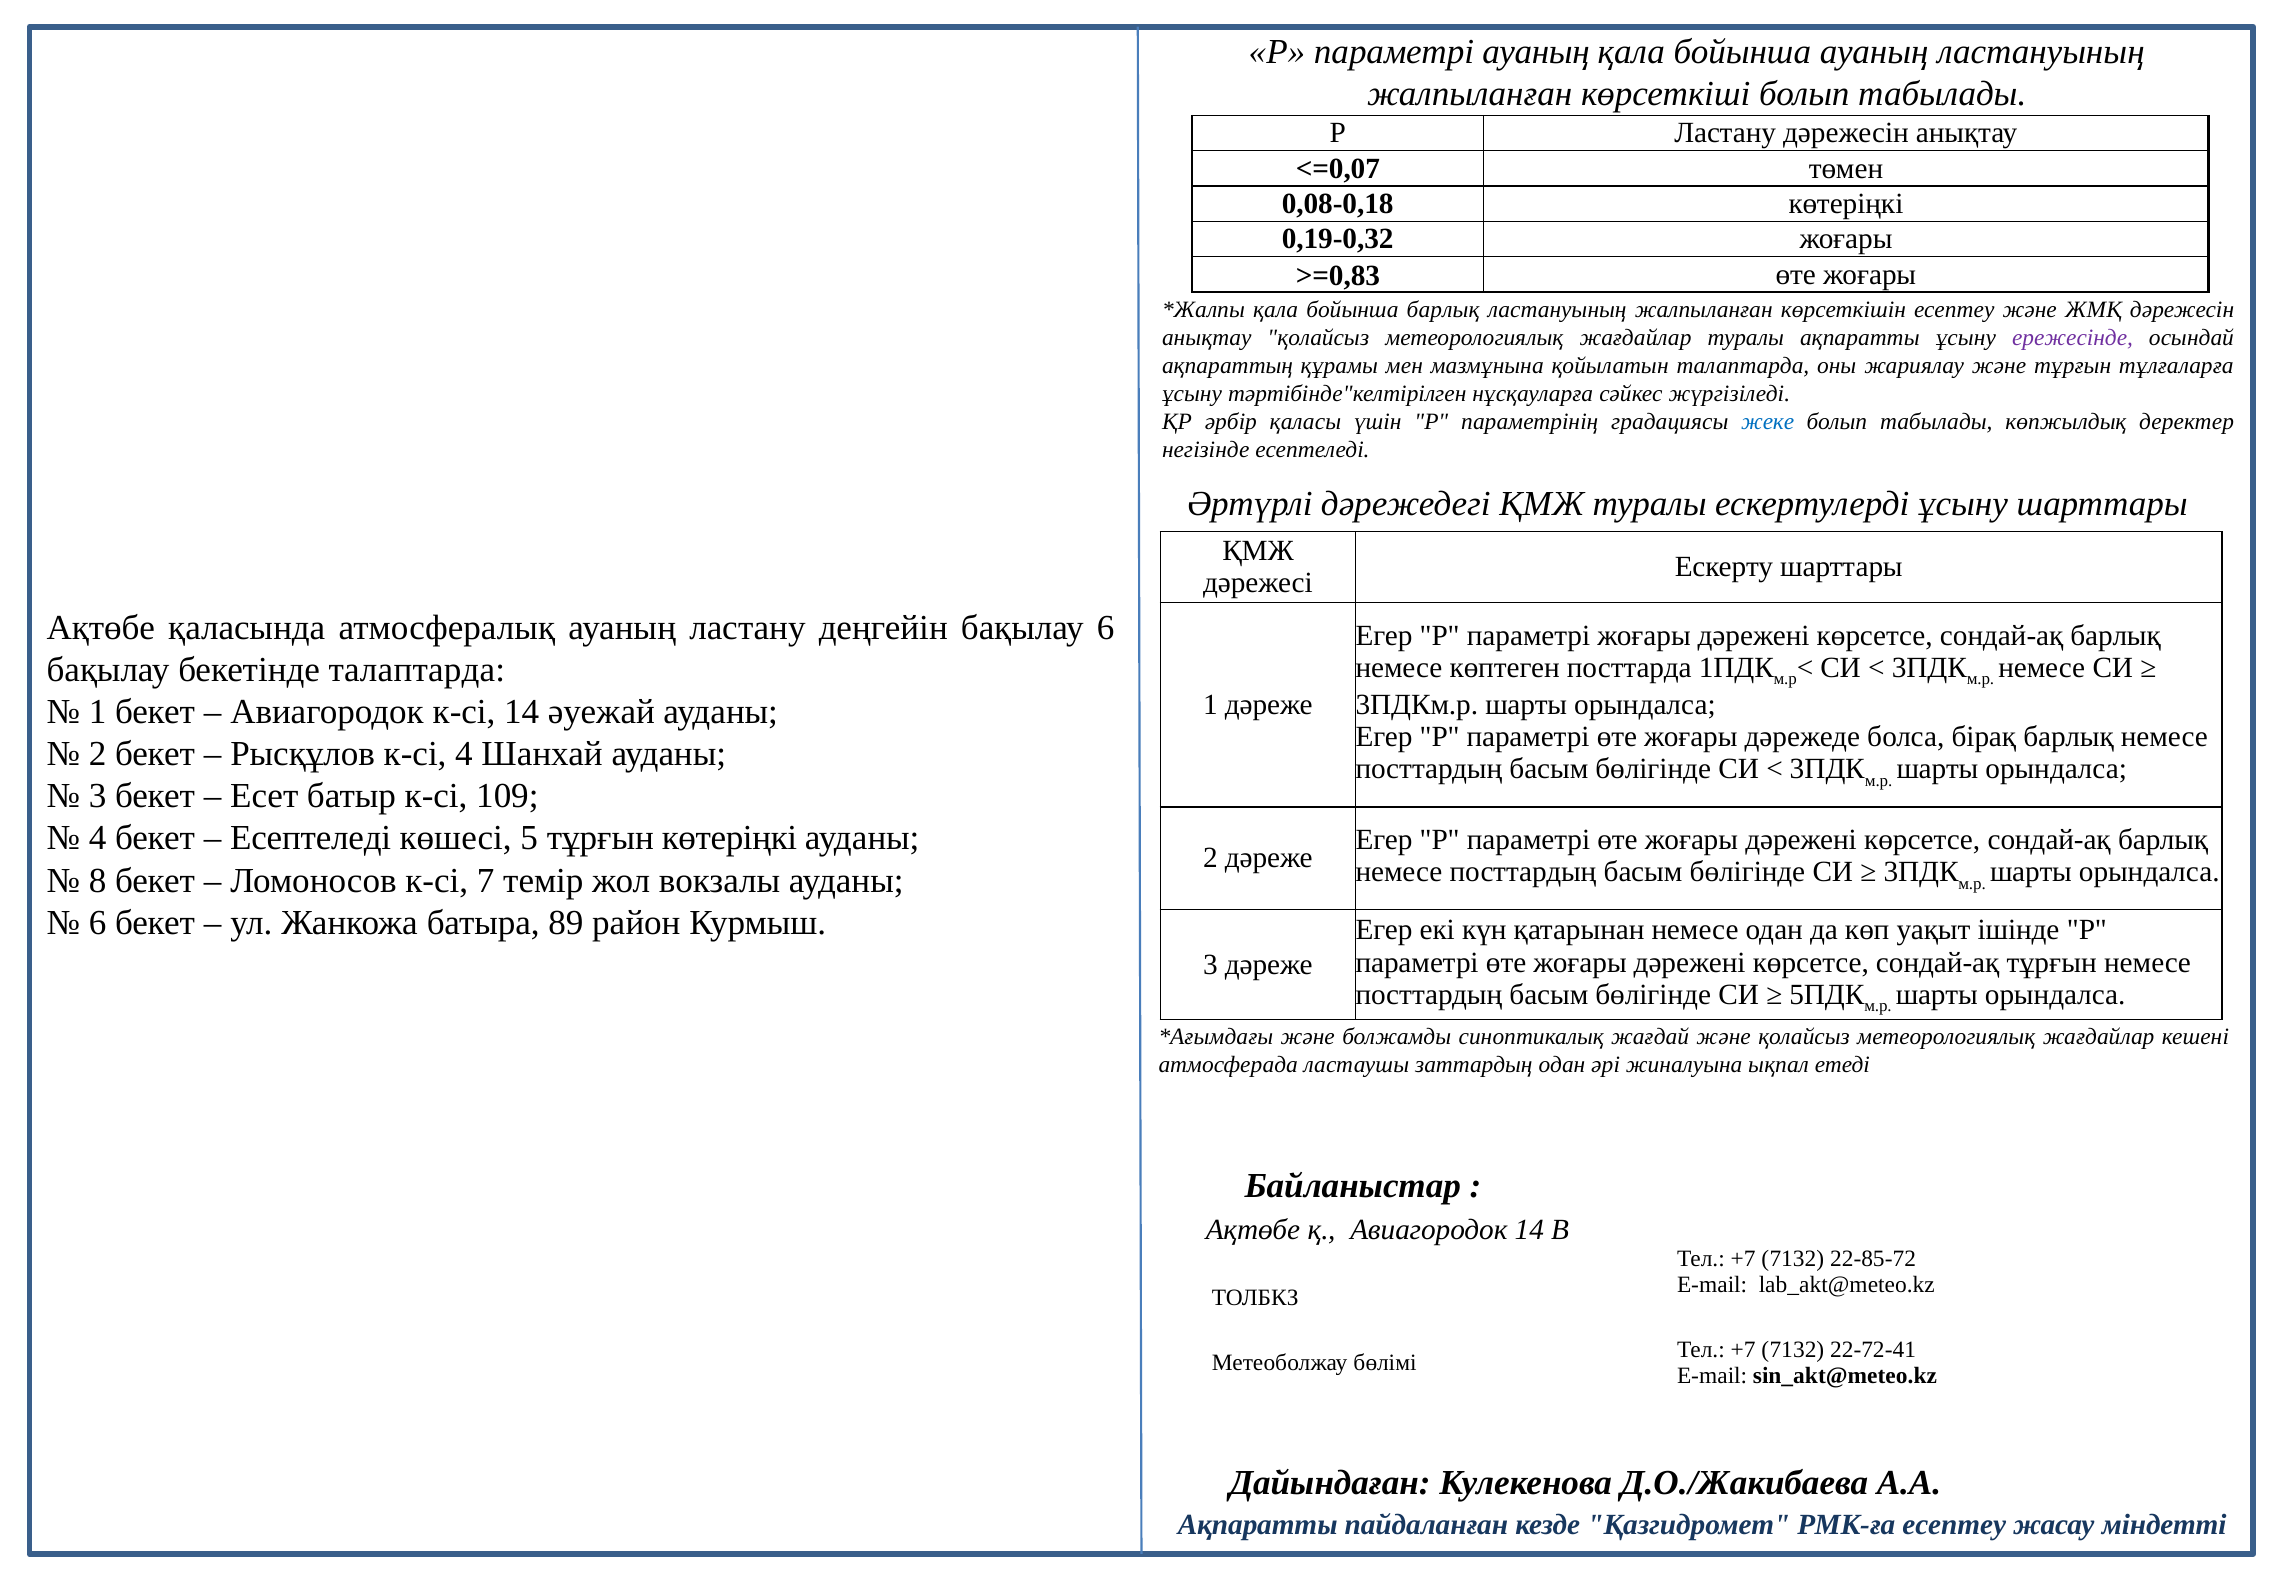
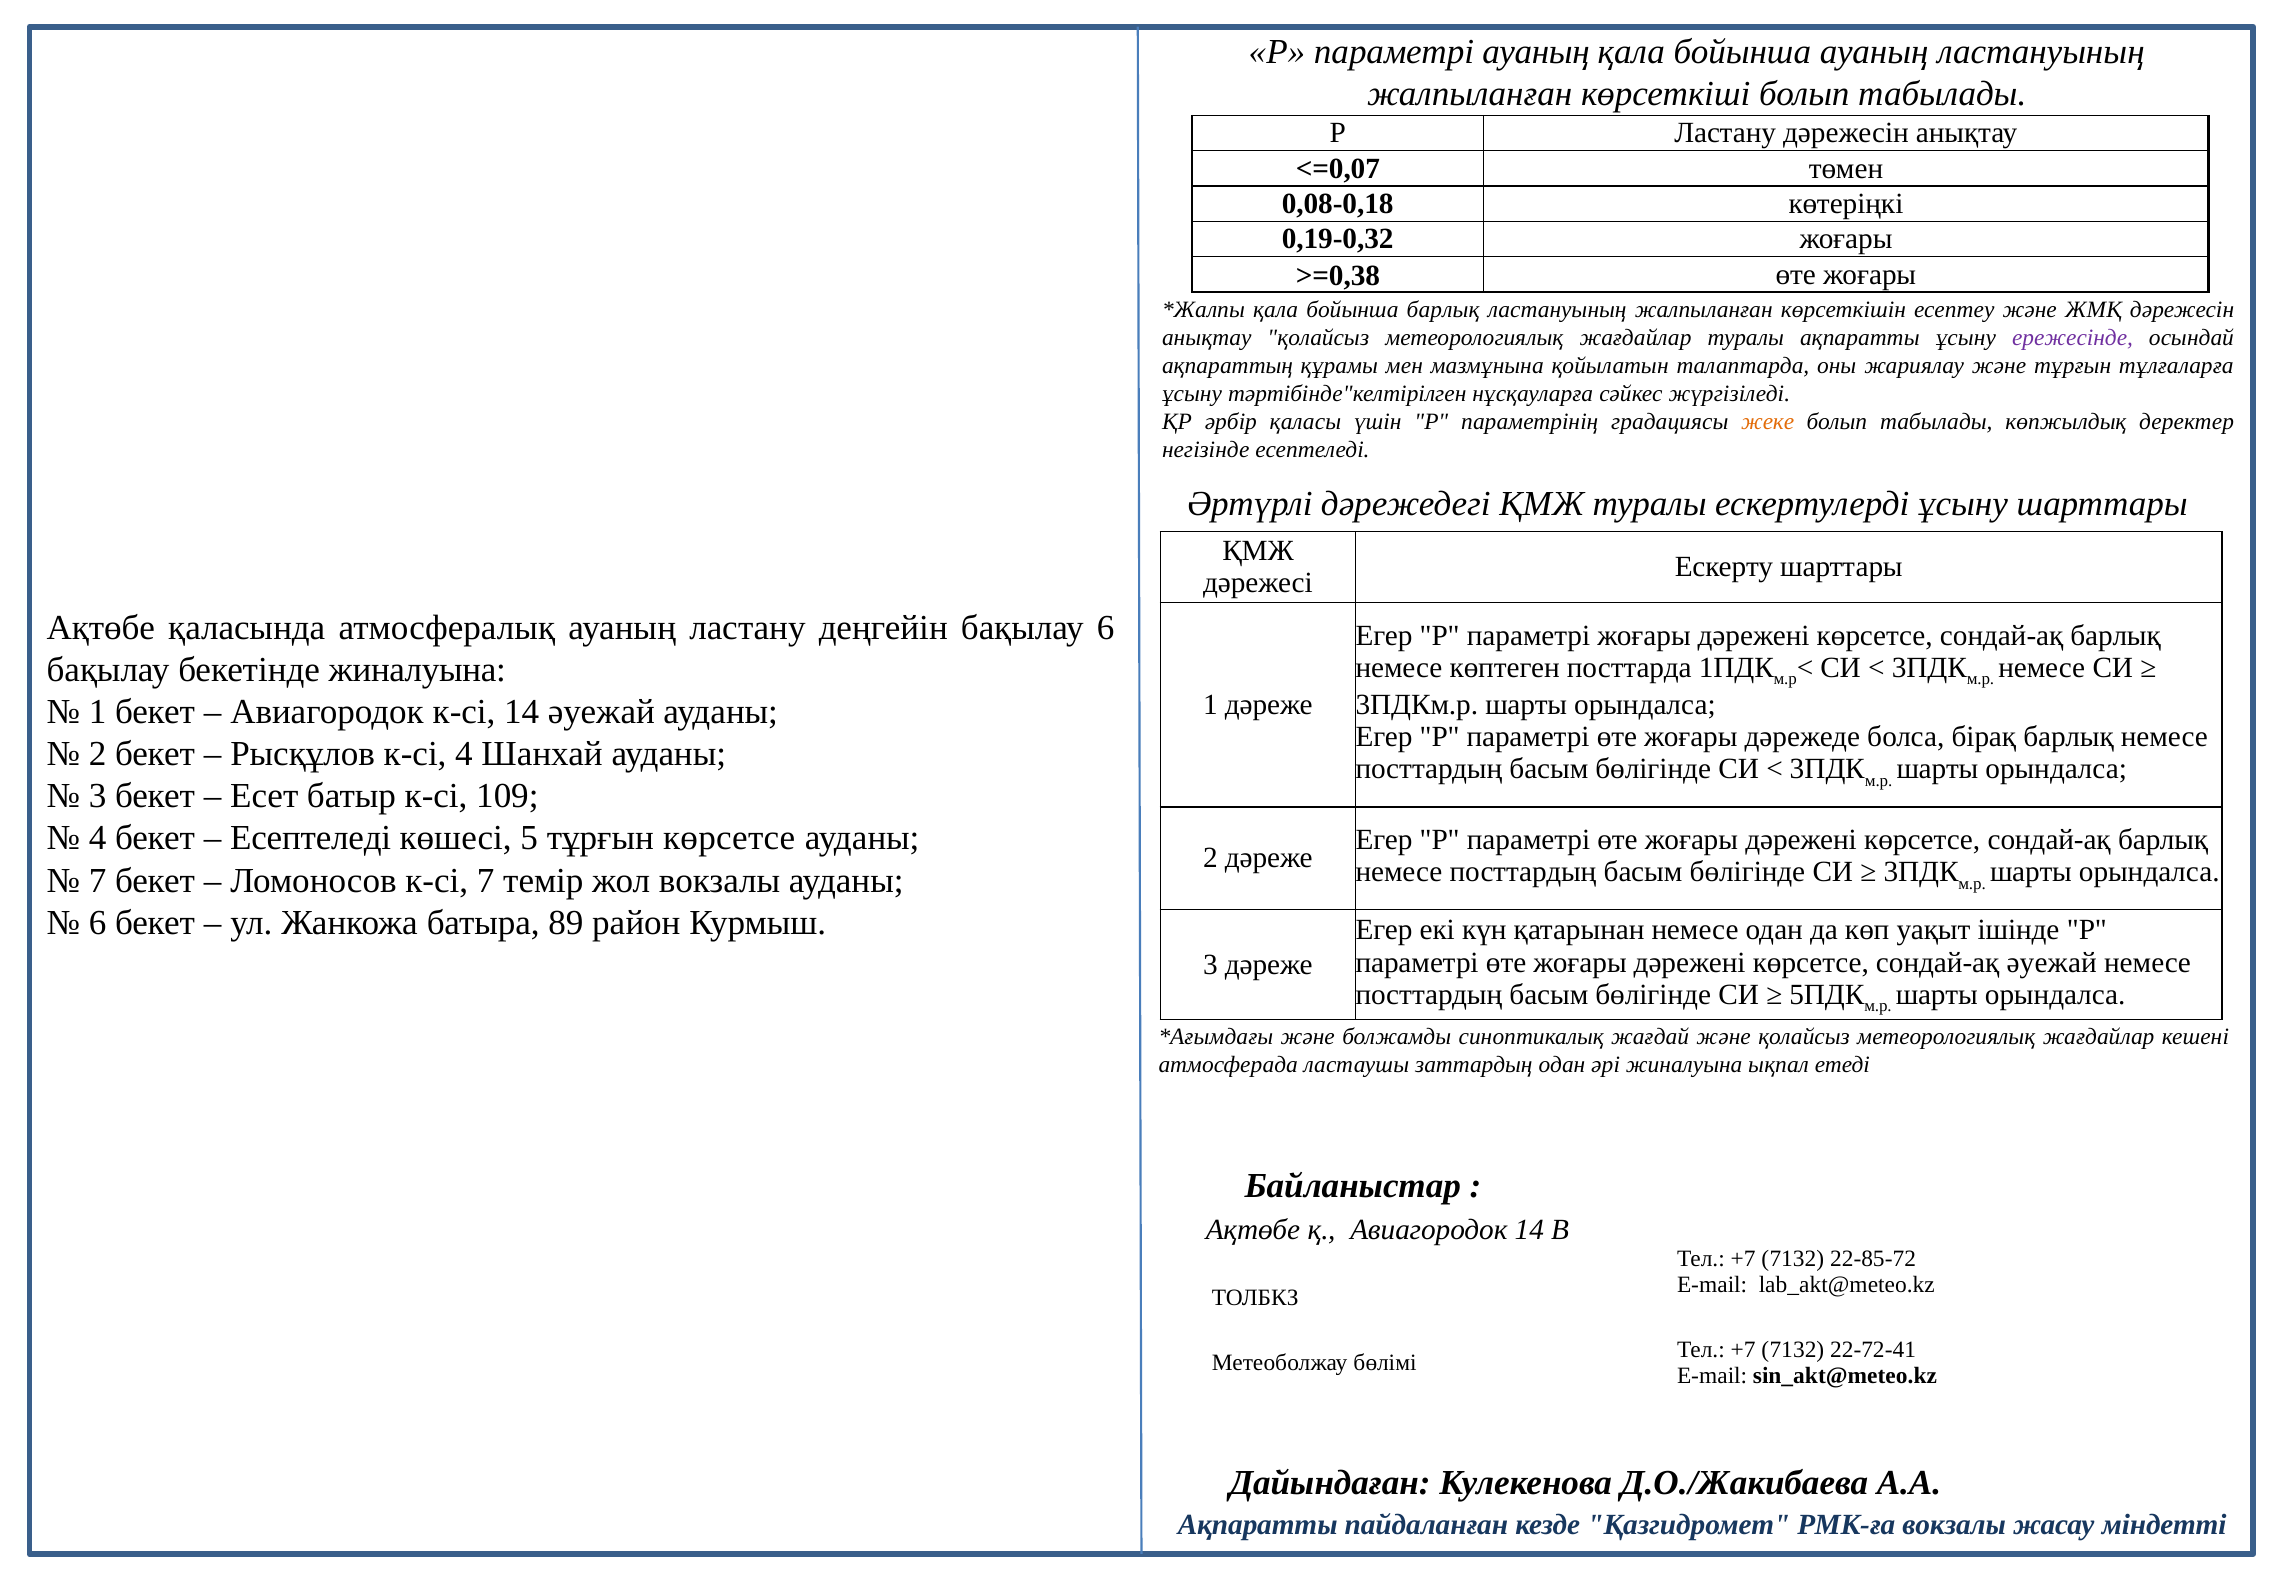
>=0,83: >=0,83 -> >=0,38 (1338, 276)
жеке colour: blue -> orange (1768, 422)
бекетінде талаптарда: талаптарда -> жиналуына (417, 669)
тұрғын көтеріңкі: көтеріңкі -> көрсетсе (729, 838)
8: 8 -> 7 (98, 880)
сондай-ақ тұрғын: тұрғын -> әуежай (2052, 962)
РМК-ға есептеу: есептеу -> вокзалы (1954, 1525)
